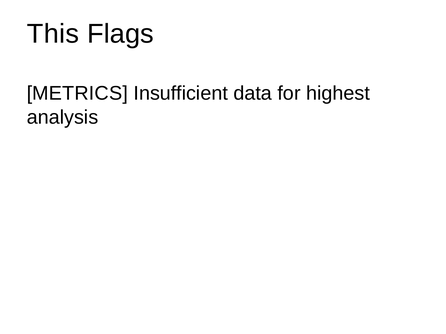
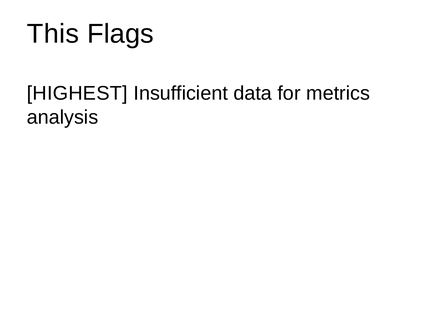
METRICS: METRICS -> HIGHEST (77, 94)
highest: highest -> metrics (338, 94)
